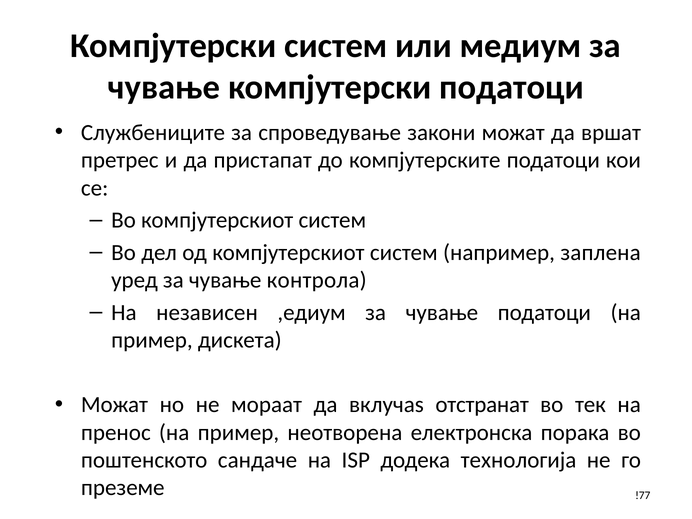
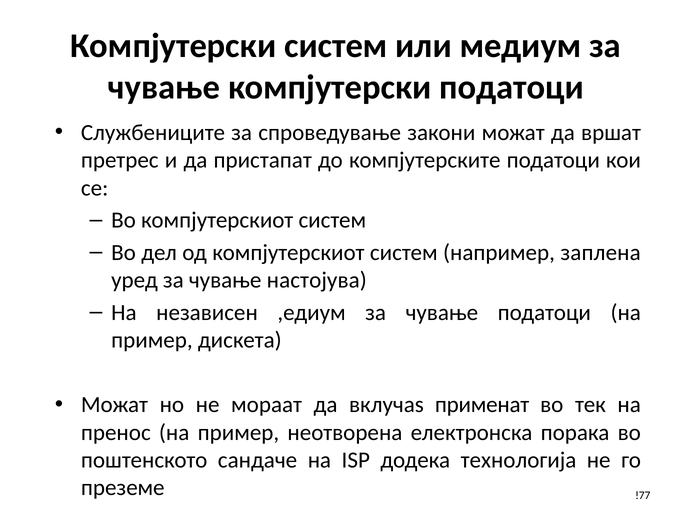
контрола: контрола -> настојува (317, 280)
отстранат: отстранат -> применат (482, 405)
